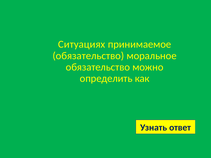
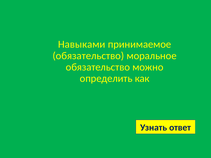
Ситуациях: Ситуациях -> Навыками (82, 44)
